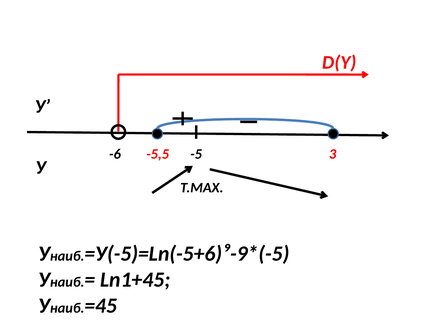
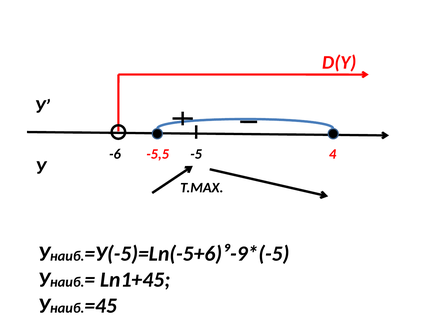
3: 3 -> 4 (333, 154)
